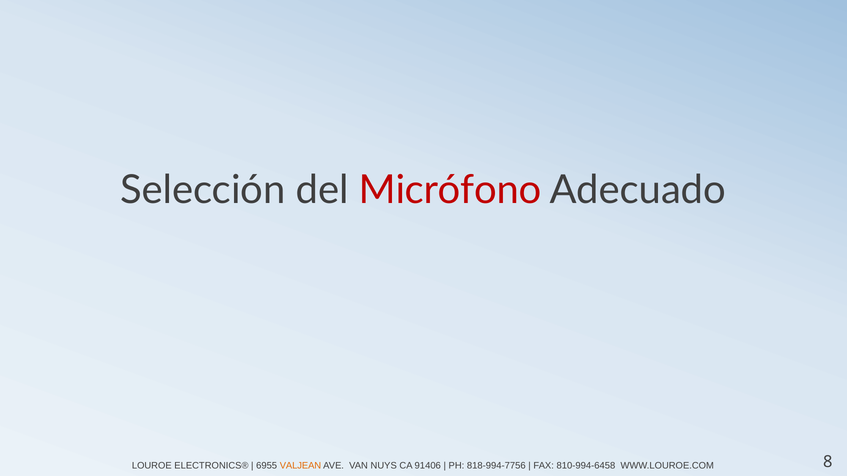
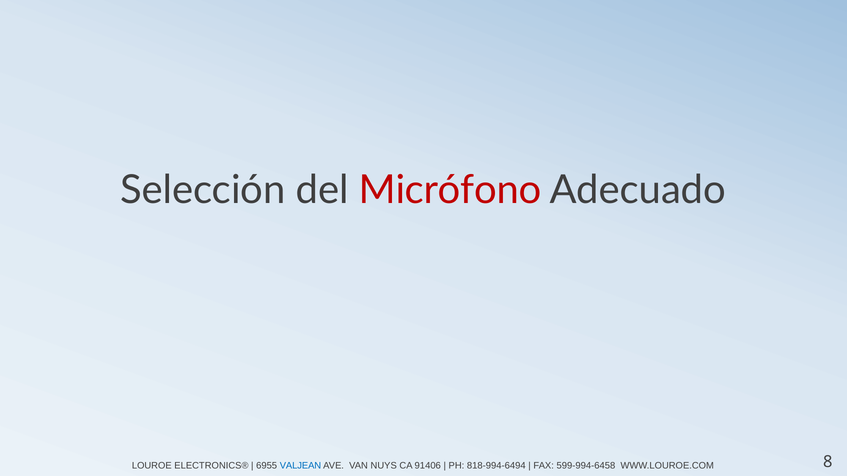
VALJEAN colour: orange -> blue (300, 466)
818-994-7756: 818-994-7756 -> 818-994-6494 (496, 466)
810-994-6458: 810-994-6458 -> 599-994-6458 (586, 466)
